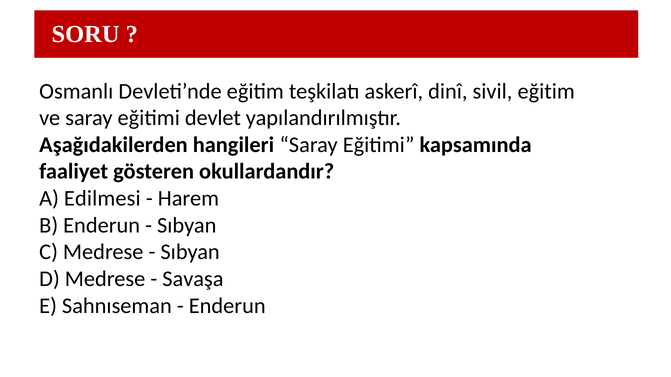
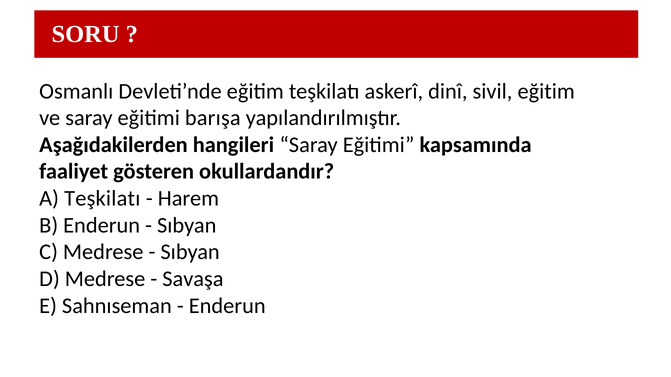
devlet: devlet -> barışa (213, 118)
A Edilmesi: Edilmesi -> Teşkilatı (102, 199)
